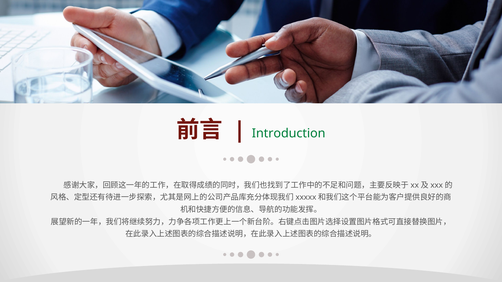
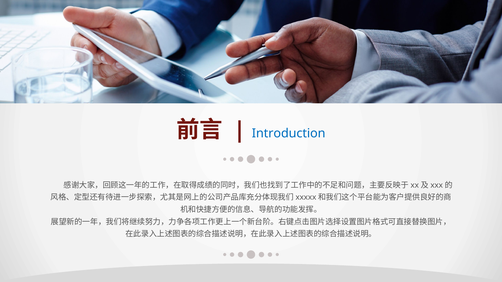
Introduction colour: green -> blue (289, 134)
